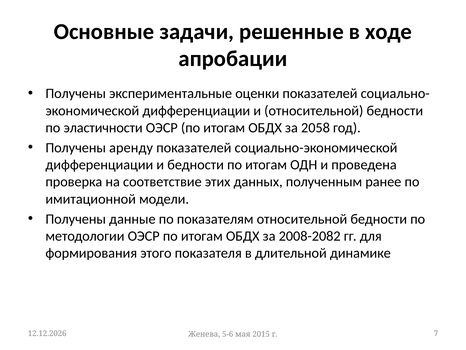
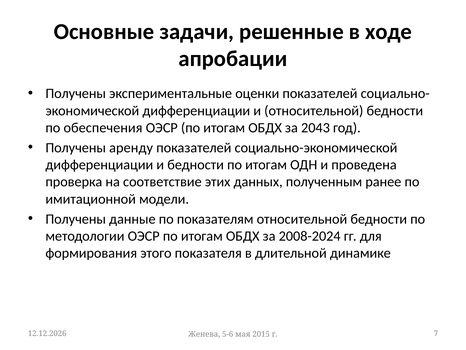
эластичности: эластичности -> обеспечения (103, 128)
2058: 2058 -> 2043 (315, 128)
2008-2082: 2008-2082 -> 2008-2024 (310, 236)
